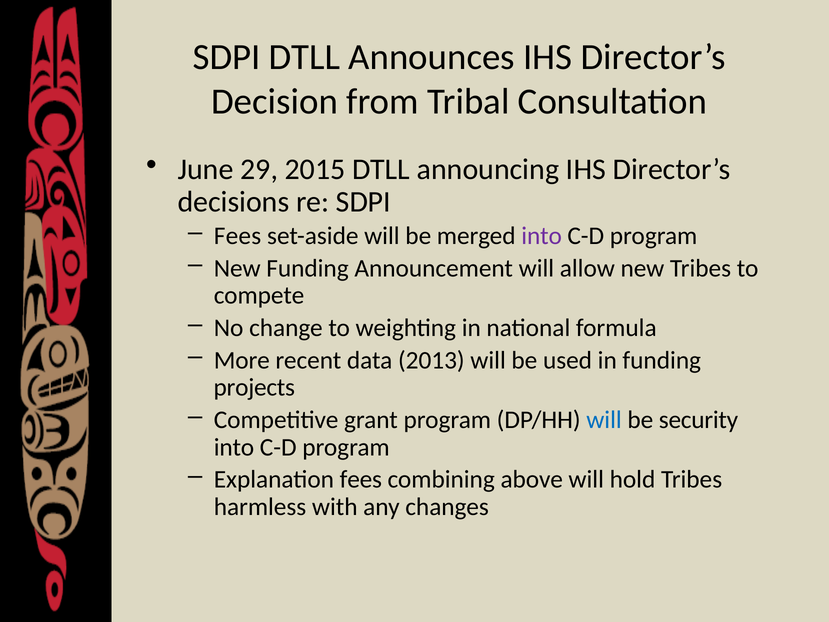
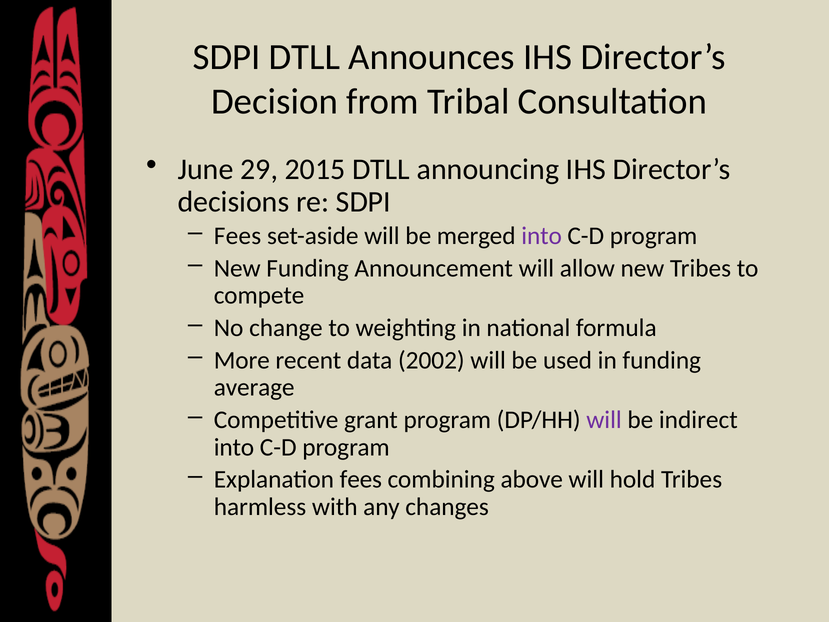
2013: 2013 -> 2002 (431, 360)
projects: projects -> average (254, 387)
will colour: blue -> purple (604, 420)
security: security -> indirect (698, 420)
